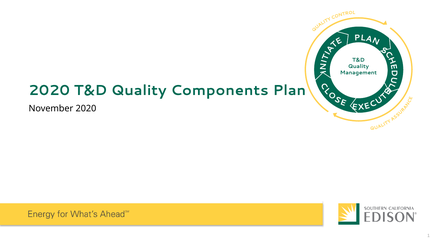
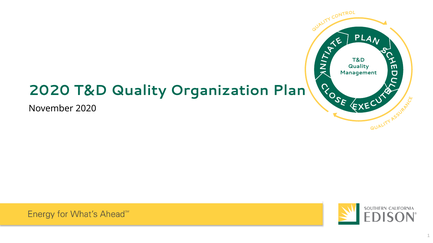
Components: Components -> Organization (220, 91)
